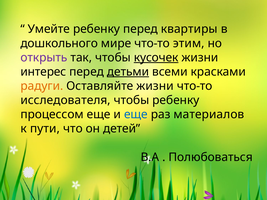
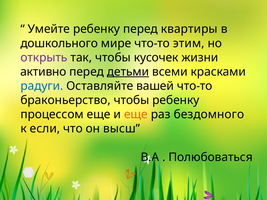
кусочек underline: present -> none (156, 58)
интерес: интерес -> активно (43, 72)
радуги colour: orange -> blue (42, 86)
Оставляйте жизни: жизни -> вашей (155, 86)
исследователя: исследователя -> браконьерство (66, 100)
еще colour: blue -> orange (136, 115)
материалов: материалов -> бездомного (209, 115)
пути: пути -> если (45, 129)
детей: детей -> высш (122, 129)
